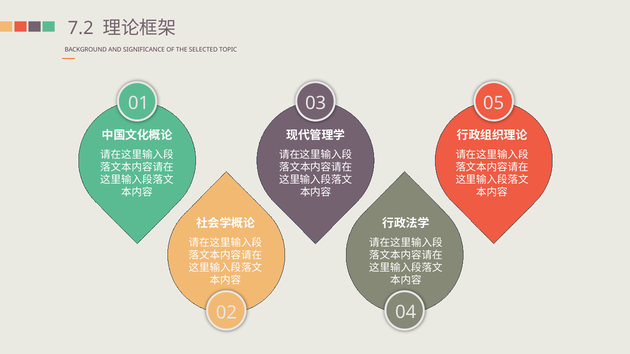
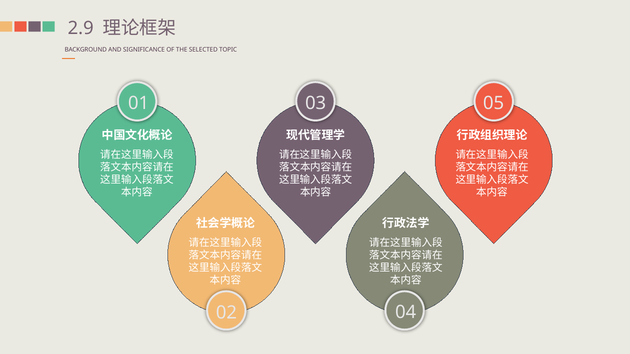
7.2: 7.2 -> 2.9 (81, 28)
